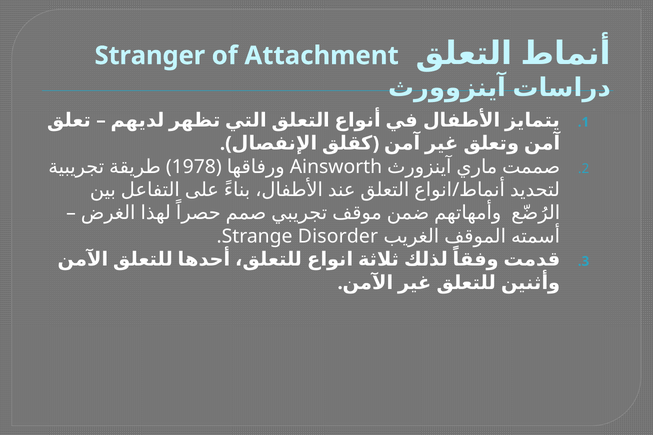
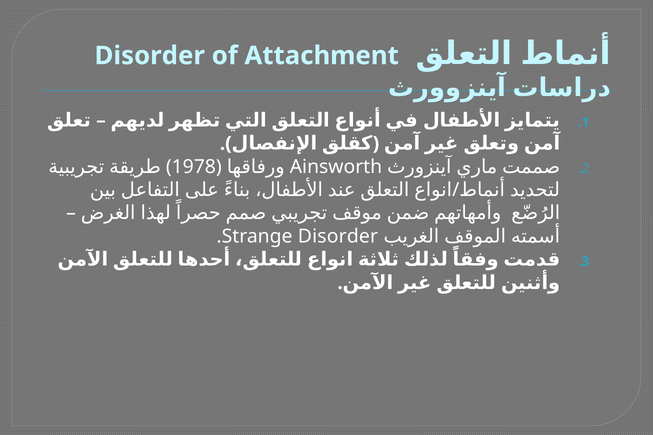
Stranger: Stranger -> Disorder (150, 56)
